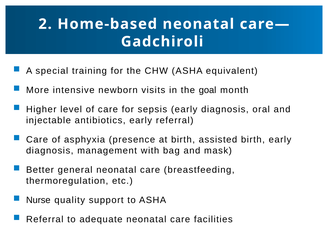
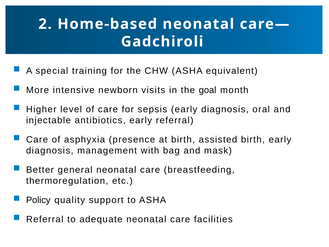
Nurse: Nurse -> Policy (38, 200)
